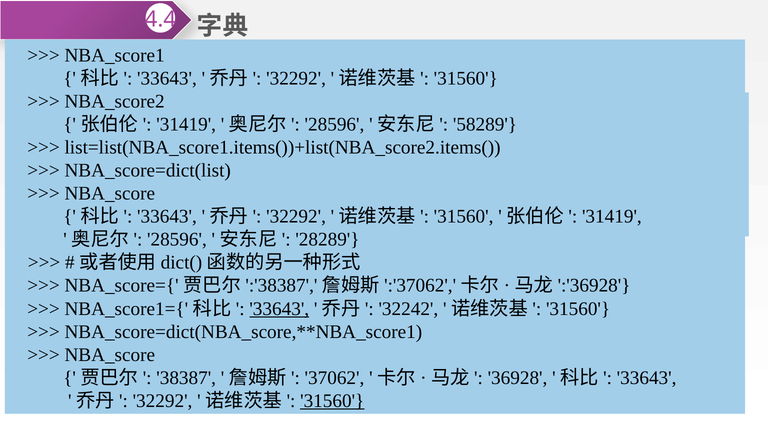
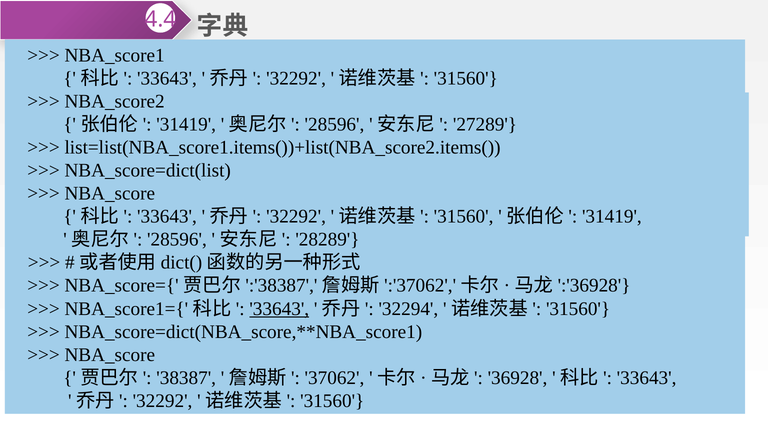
58289: 58289 -> 27289 (485, 124)
32242: 32242 -> 32294 (408, 309)
31560 underline: present -> none (332, 401)
